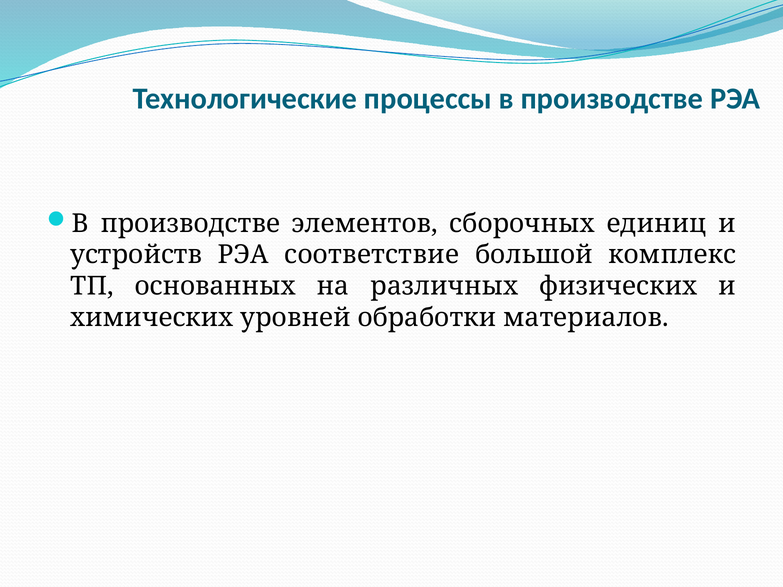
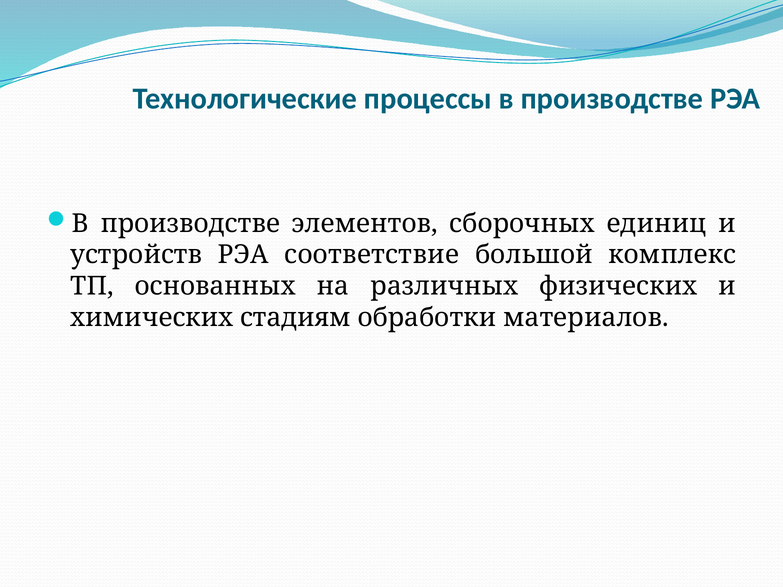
уровней: уровней -> стадиям (296, 318)
